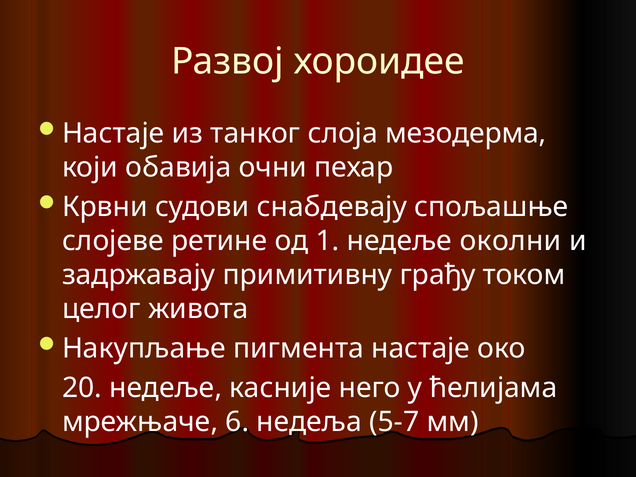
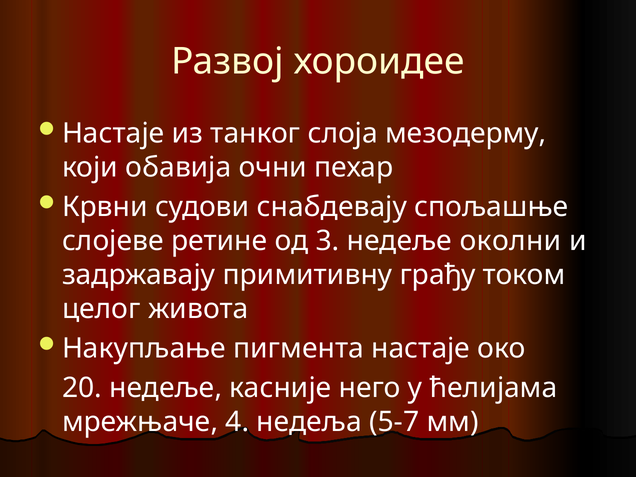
мезодерма: мезодерма -> мезодерму (466, 133)
1: 1 -> 3 (328, 241)
6: 6 -> 4 (237, 422)
